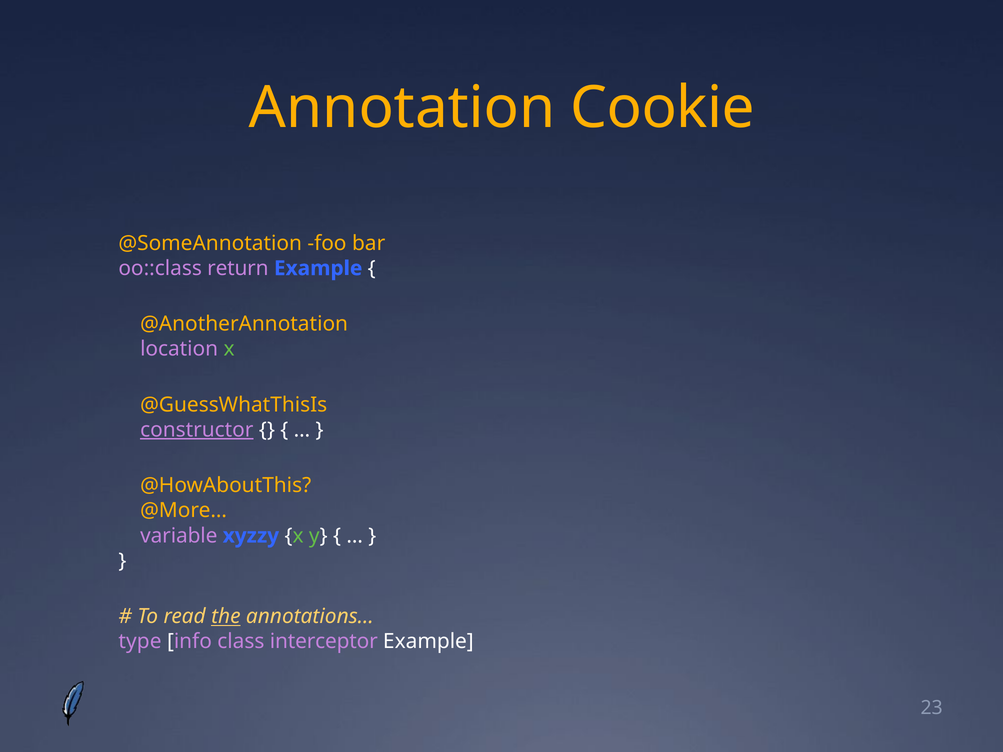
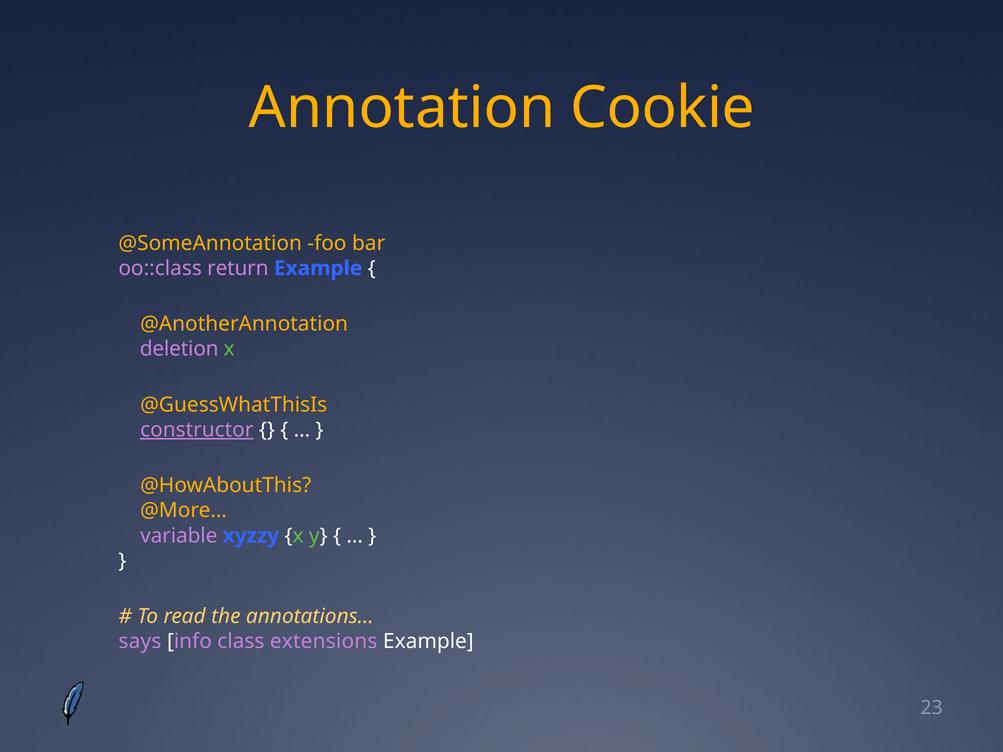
location: location -> deletion (179, 349)
the underline: present -> none (226, 617)
type: type -> says (140, 642)
interceptor: interceptor -> extensions (324, 642)
